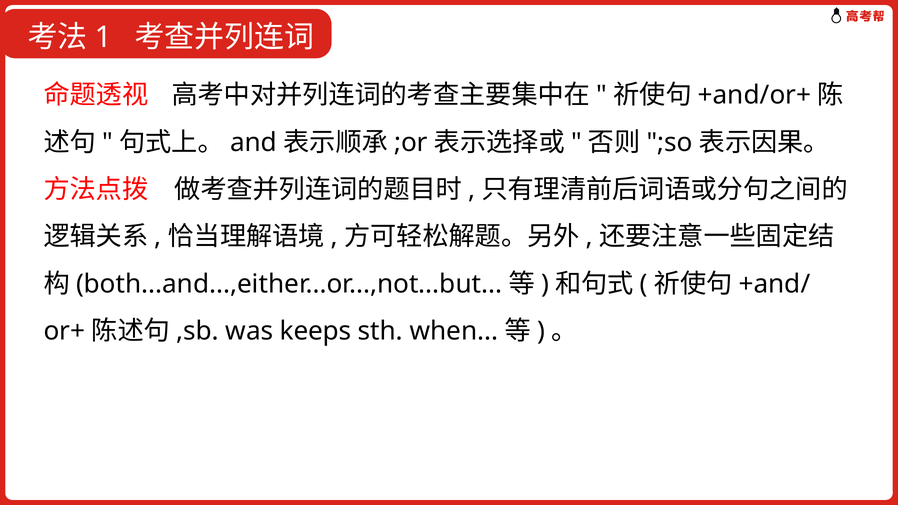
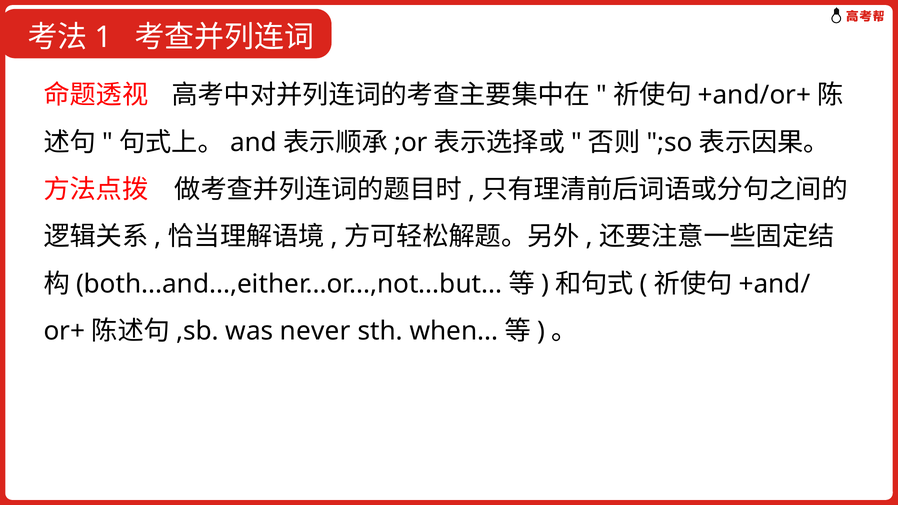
keeps: keeps -> never (315, 331)
